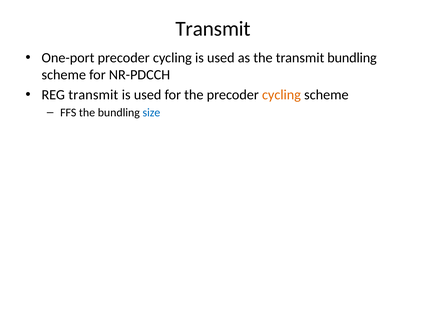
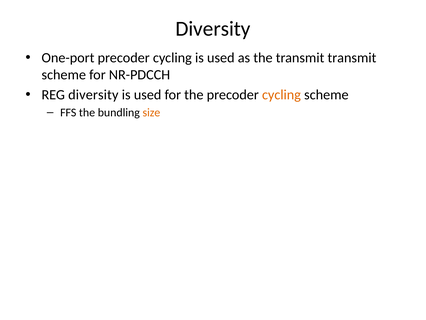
Transmit: Transmit -> Diversity (213, 29)
transmit bundling: bundling -> transmit (352, 58)
REG transmit: transmit -> diversity (93, 95)
size colour: blue -> orange (151, 113)
